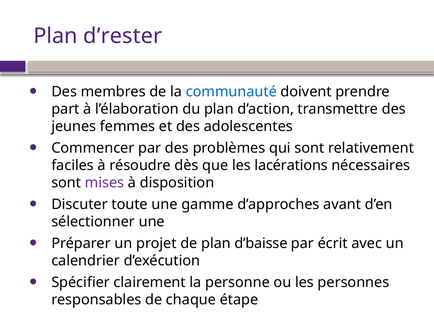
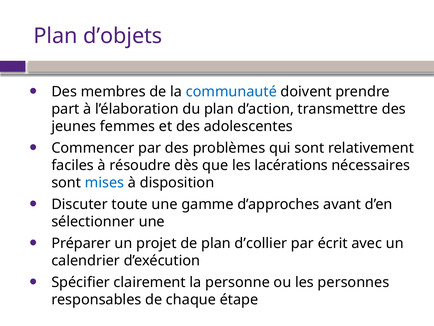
d’rester: d’rester -> d’objets (123, 36)
mises colour: purple -> blue (105, 182)
d’baisse: d’baisse -> d’collier (261, 243)
